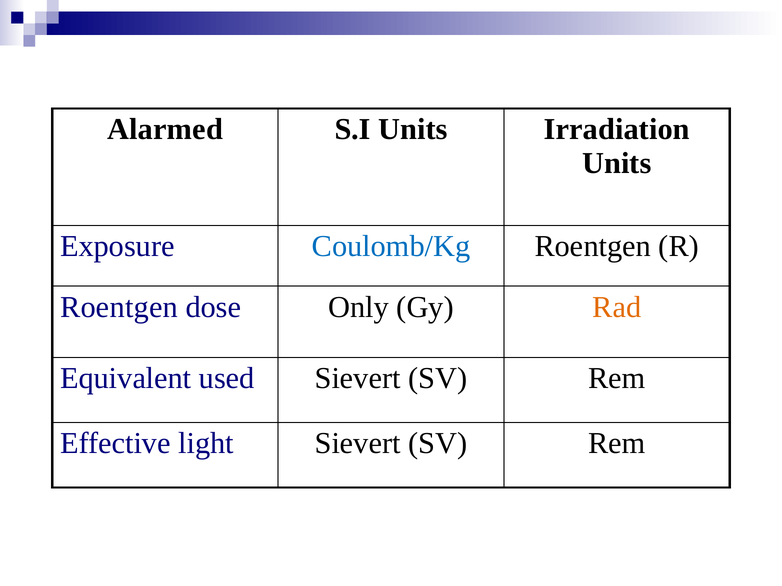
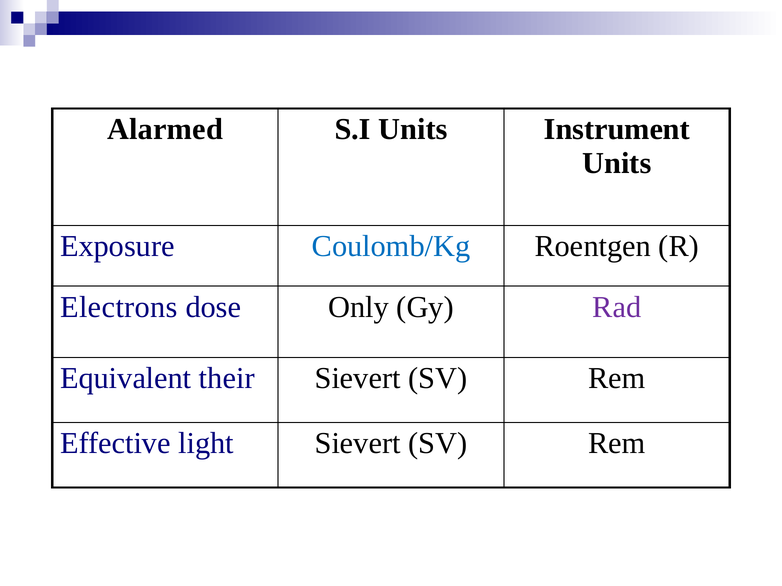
Irradiation: Irradiation -> Instrument (617, 129)
Roentgen: Roentgen -> Electrons (119, 307)
Rad colour: orange -> purple (617, 307)
used: used -> their (227, 379)
